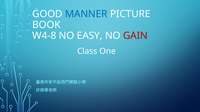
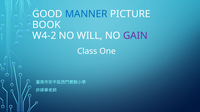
W4-8: W4-8 -> W4-2 (44, 36)
EASY: EASY -> WILL (90, 36)
GAIN colour: red -> purple (135, 36)
